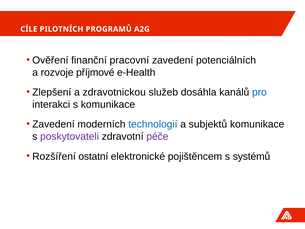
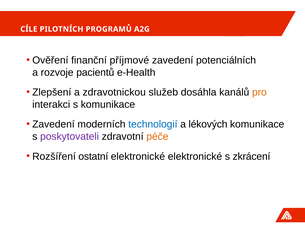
pracovní: pracovní -> příjmové (129, 60)
příjmové: příjmové -> pacientů (95, 72)
pro colour: blue -> orange (259, 92)
subjektů: subjektů -> lékových (208, 124)
péče colour: purple -> orange (157, 136)
elektronické pojištěncem: pojištěncem -> elektronické (195, 156)
systémů: systémů -> zkrácení (252, 156)
